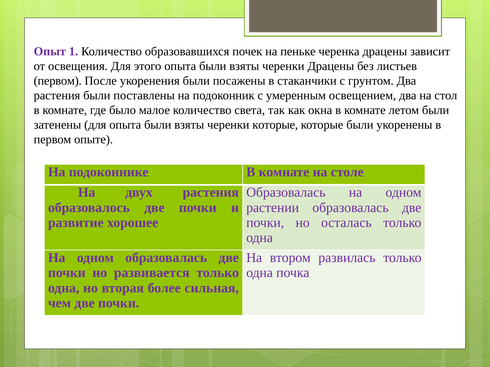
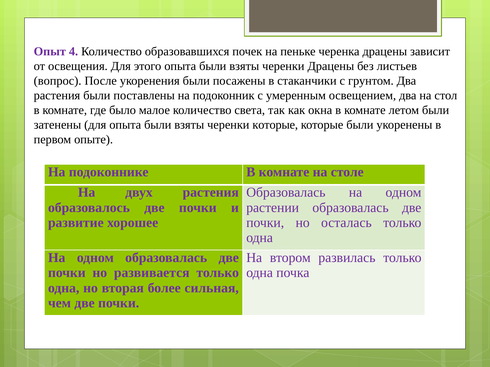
1: 1 -> 4 (74, 52)
первом: первом -> вопрос (58, 81)
